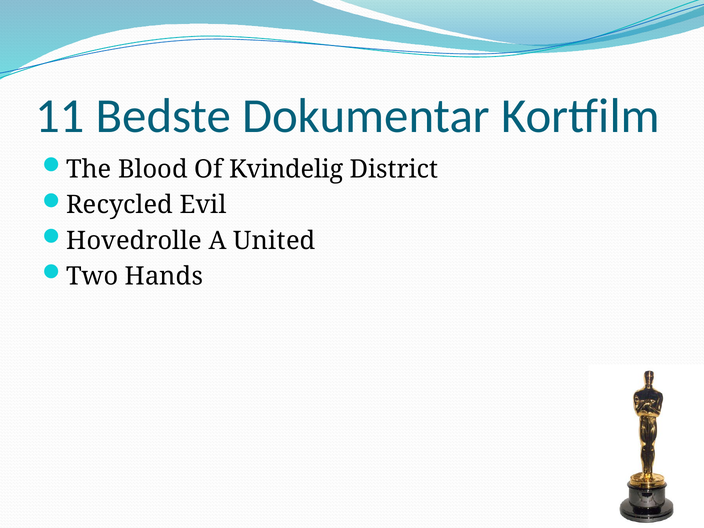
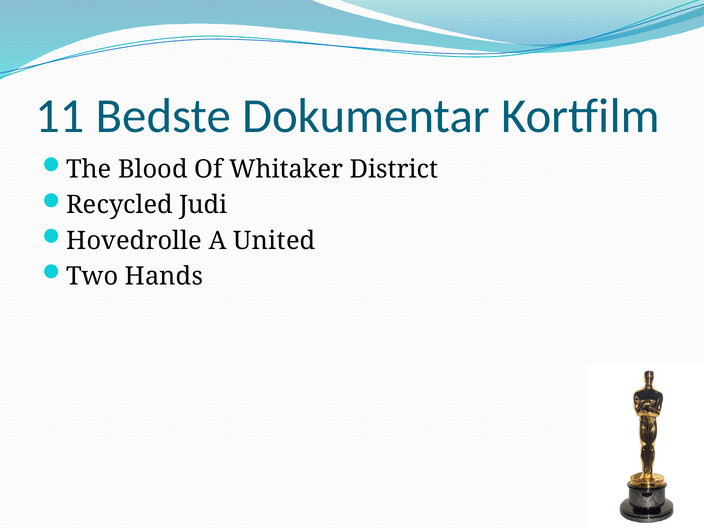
Kvindelig: Kvindelig -> Whitaker (286, 169)
Evil: Evil -> Judi (203, 205)
